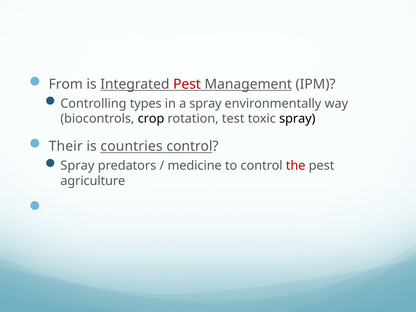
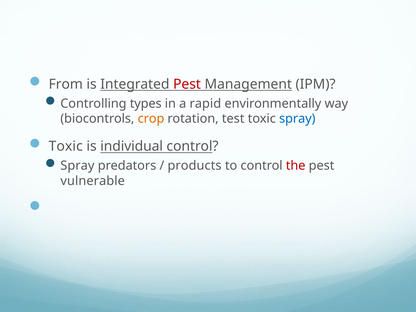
a spray: spray -> rapid (205, 103)
crop colour: black -> orange (151, 119)
spray colour: black -> blue (297, 119)
Their: Their -> Toxic (66, 146)
countries: countries -> individual (132, 146)
medicine: medicine -> products (195, 166)
agriculture: agriculture -> vulnerable (93, 181)
